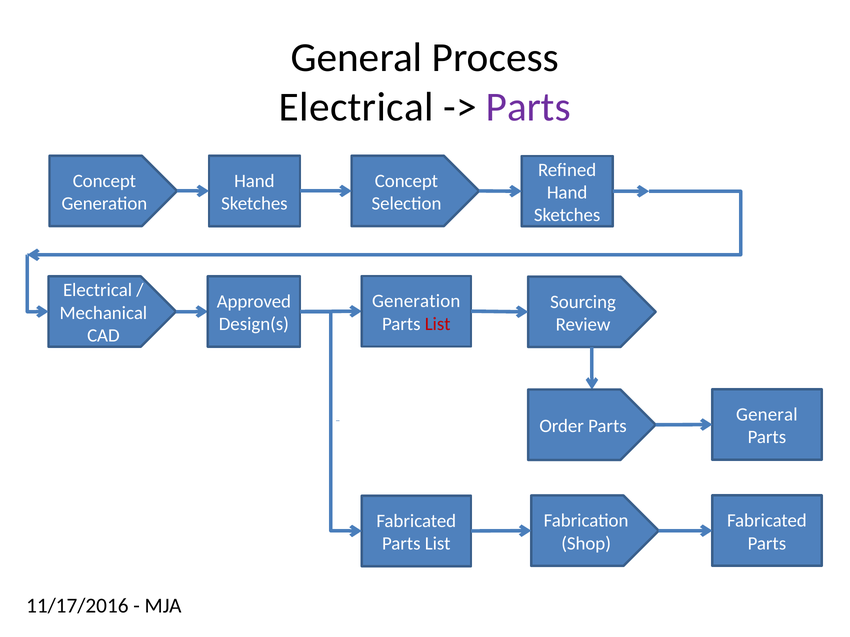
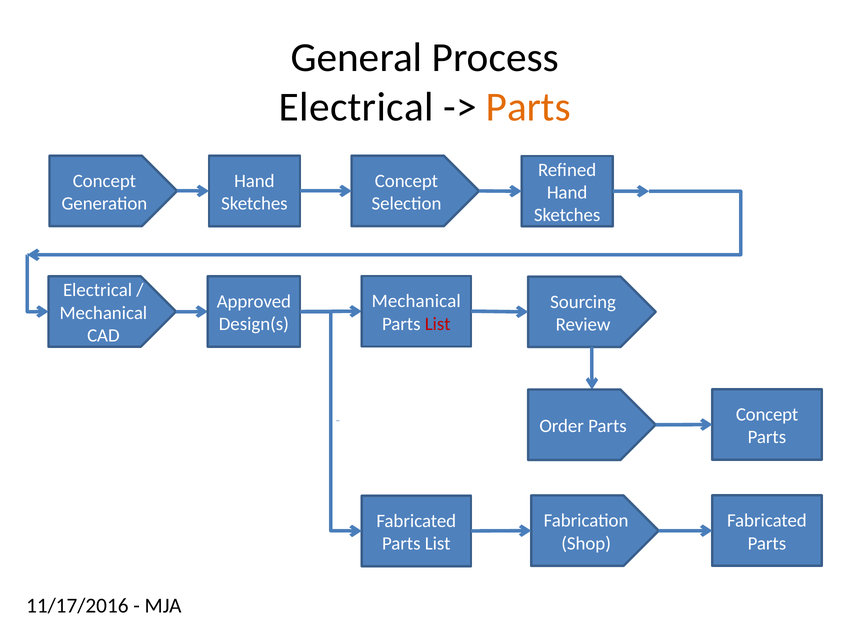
Parts colour: purple -> orange (528, 107)
Generation: Generation -> Mechanical (416, 301)
General: General -> Concept (767, 415)
